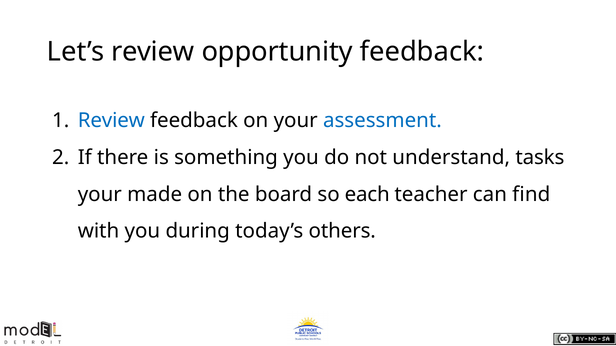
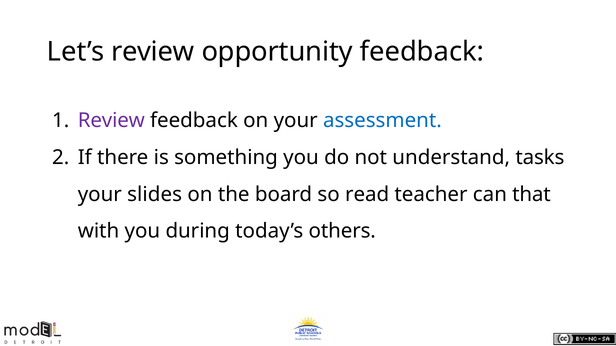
Review colour: blue -> purple (111, 121)
made: made -> slides (155, 195)
each: each -> read (367, 195)
find: find -> that (531, 195)
